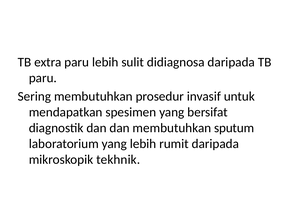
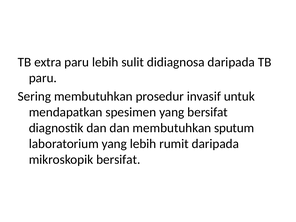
mikroskopik tekhnik: tekhnik -> bersifat (118, 159)
